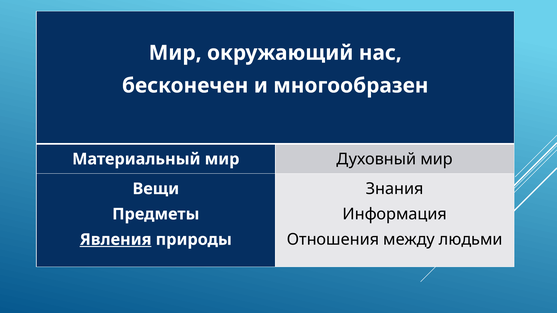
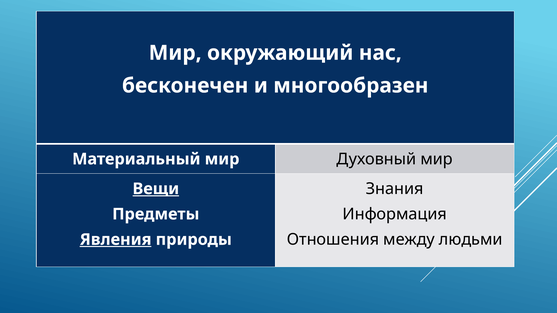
Вещи underline: none -> present (156, 189)
